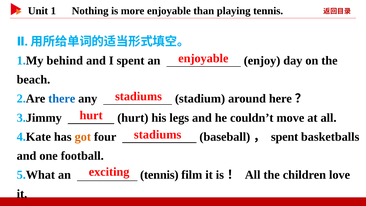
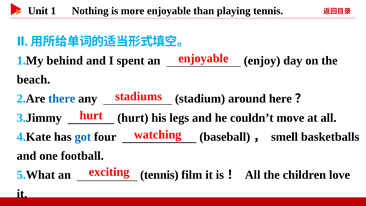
stadiums: stadiums -> watching (158, 134)
got colour: orange -> blue (83, 137)
spent: spent -> smell (285, 137)
